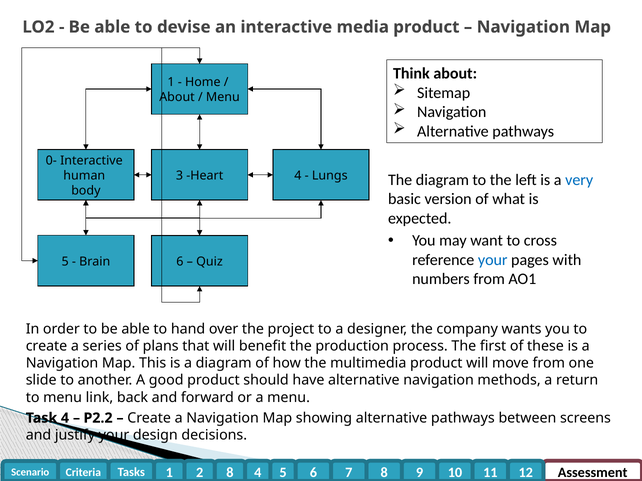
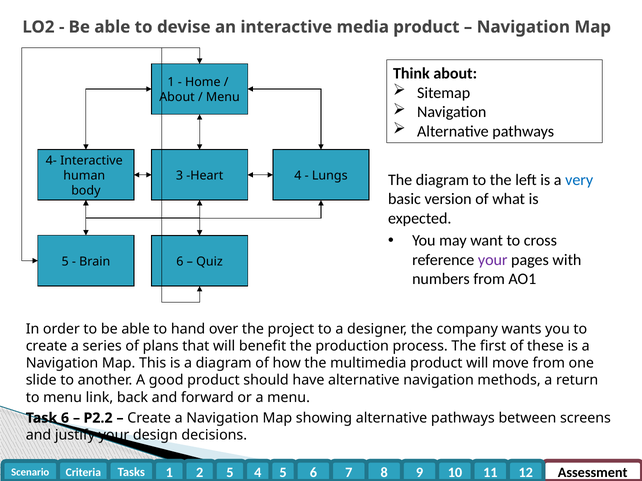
0-: 0- -> 4- (51, 161)
your colour: blue -> purple (493, 260)
Task 4: 4 -> 6 (65, 418)
2 8: 8 -> 5 (230, 473)
